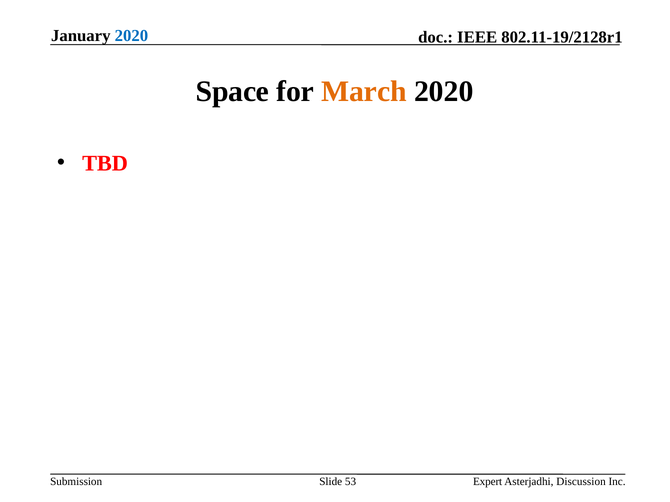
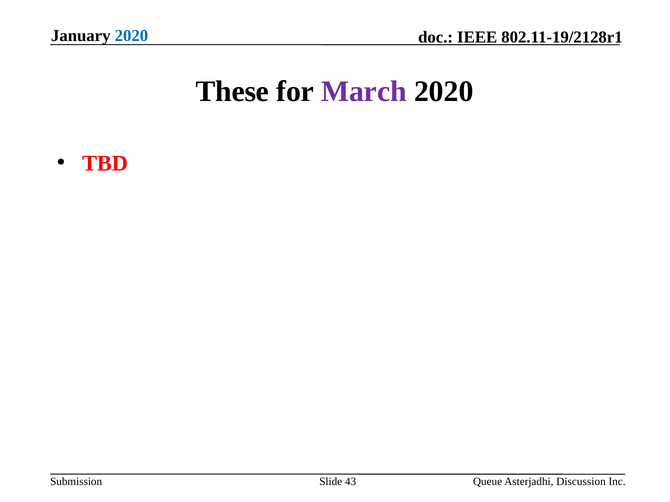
Space: Space -> These (232, 91)
March colour: orange -> purple (364, 91)
53: 53 -> 43 (351, 482)
Expert: Expert -> Queue (488, 482)
